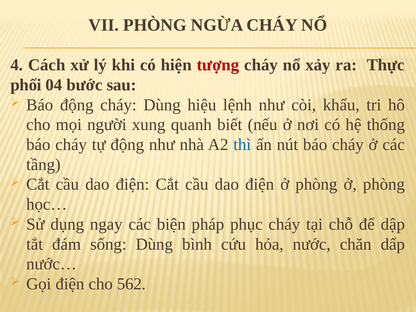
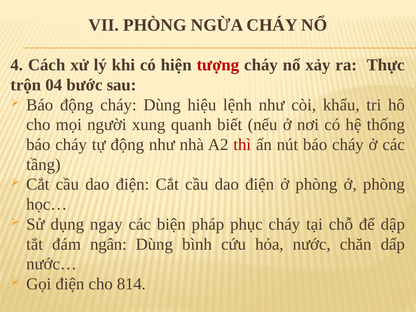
phối: phối -> trộn (26, 85)
thì colour: blue -> red (242, 145)
sống: sống -> ngân (108, 244)
562: 562 -> 814 (131, 284)
